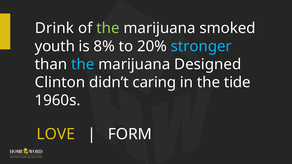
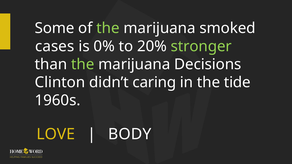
Drink: Drink -> Some (55, 28)
youth: youth -> cases (55, 46)
8%: 8% -> 0% (104, 46)
stronger colour: light blue -> light green (201, 46)
the colour: light blue -> light green (83, 64)
Designed: Designed -> Decisions (208, 64)
FORM: FORM -> BODY (130, 134)
